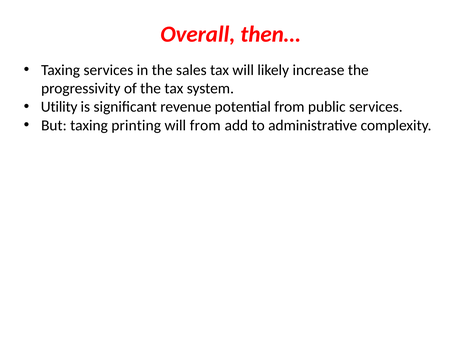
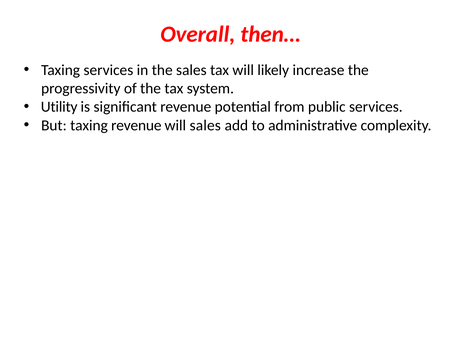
taxing printing: printing -> revenue (136, 126)
will from: from -> sales (205, 126)
